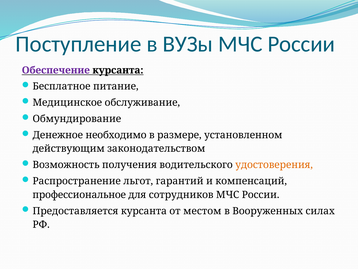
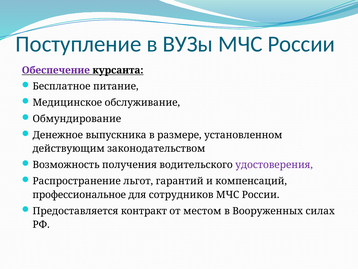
необходимо: необходимо -> выпускника (116, 135)
удостоверения colour: orange -> purple (274, 165)
Предоставляется курсанта: курсанта -> контракт (144, 211)
